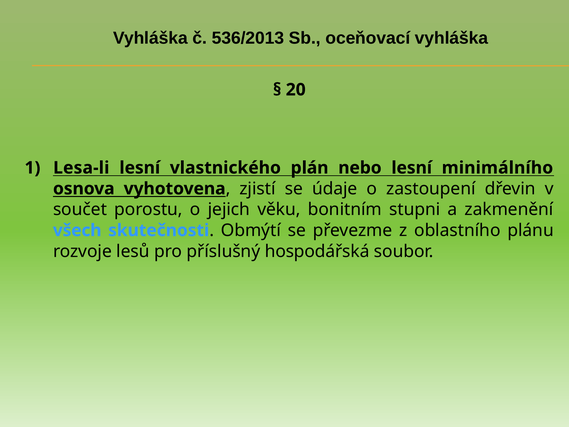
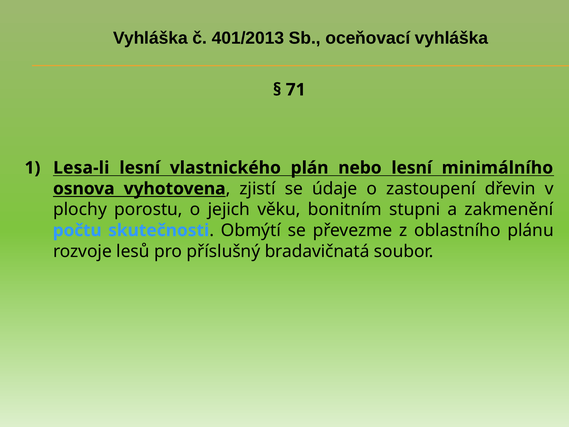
536/2013: 536/2013 -> 401/2013 (248, 38)
20: 20 -> 71 (296, 90)
součet: součet -> plochy (80, 209)
všech: všech -> počtu (77, 230)
hospodářská: hospodářská -> bradavičnatá (317, 251)
